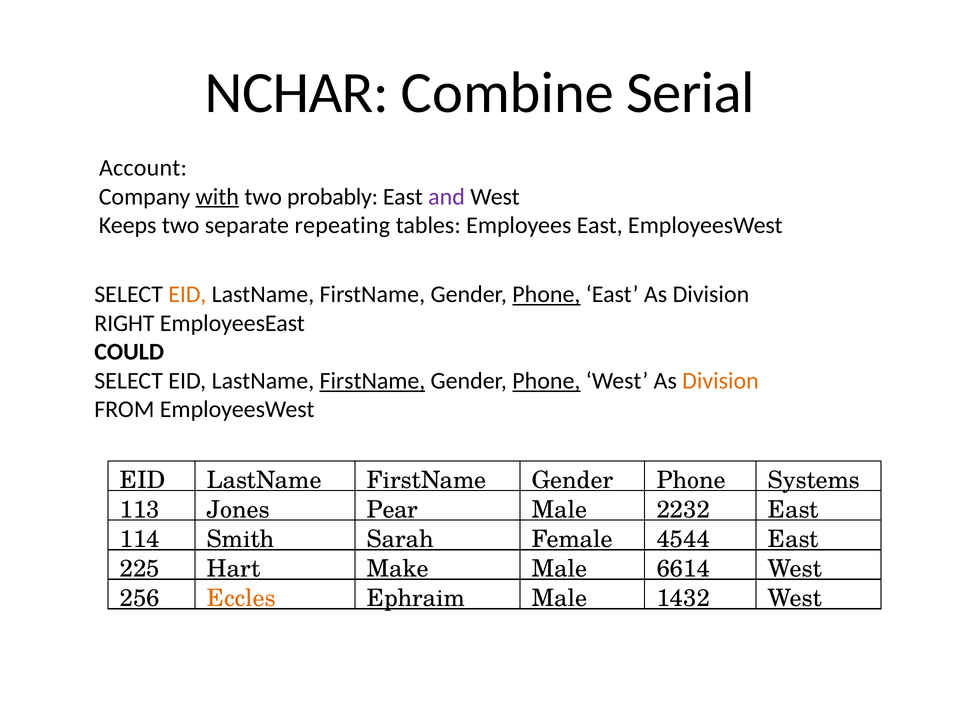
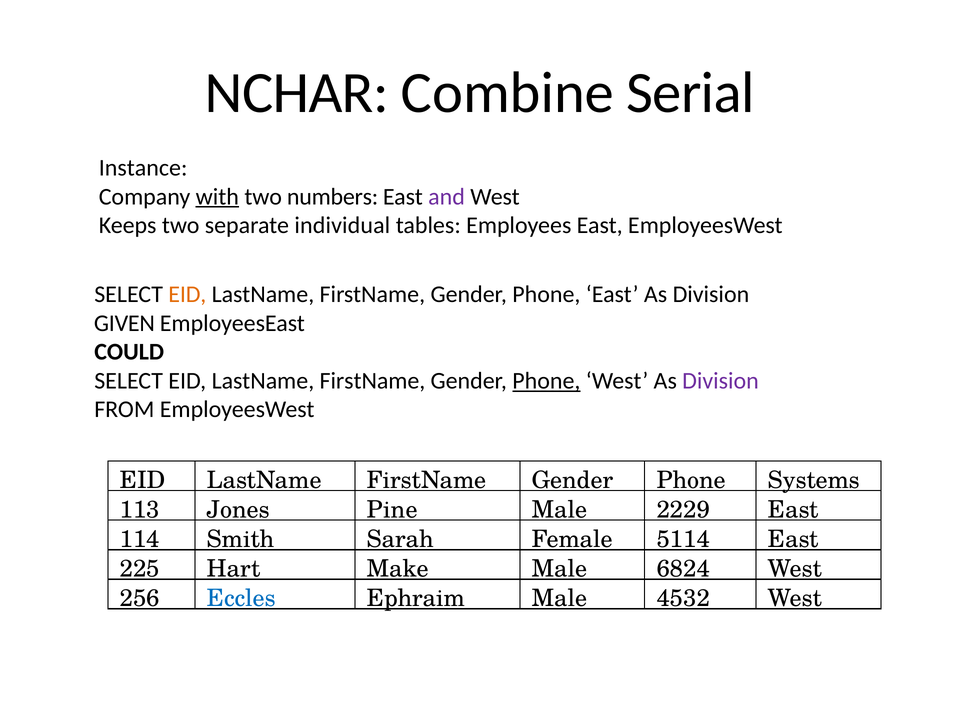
Account: Account -> Instance (143, 168)
probably: probably -> numbers (333, 197)
repeating: repeating -> individual (342, 225)
Phone underline: present -> none (546, 295)
RIGHT: RIGHT -> GIVEN (124, 323)
FirstName underline: present -> none (372, 381)
Division colour: orange -> purple (721, 381)
Pear: Pear -> Pine (392, 510)
2232: 2232 -> 2229 (683, 510)
4544: 4544 -> 5114 (683, 540)
6614: 6614 -> 6824 (683, 569)
Eccles colour: orange -> blue (241, 599)
1432: 1432 -> 4532 (683, 599)
